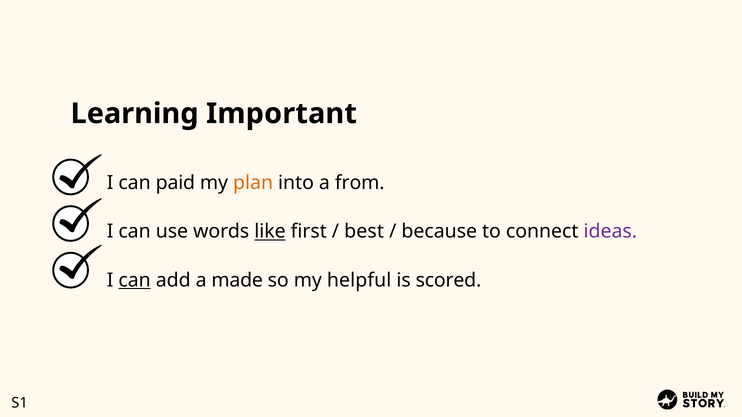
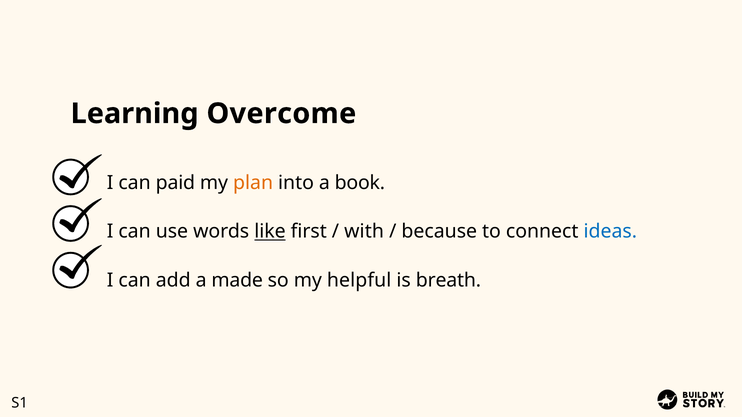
Important: Important -> Overcome (281, 114)
from: from -> book (360, 183)
best: best -> with (364, 232)
ideas colour: purple -> blue (610, 232)
can underline: present -> none (135, 280)
scored: scored -> breath (448, 280)
